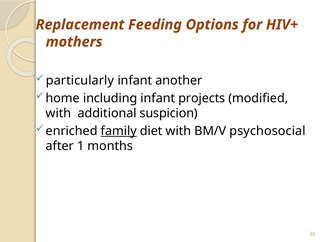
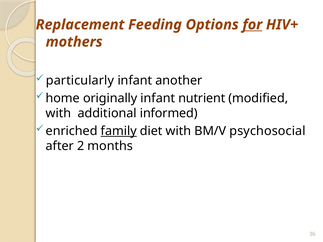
for underline: none -> present (252, 25)
including: including -> originally (110, 98)
projects: projects -> nutrient (202, 98)
suspicion: suspicion -> informed (169, 113)
1: 1 -> 2 (81, 146)
